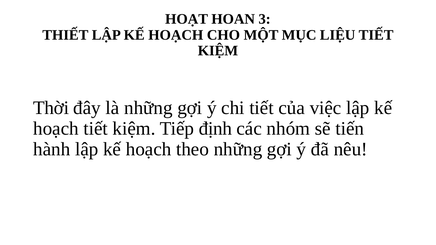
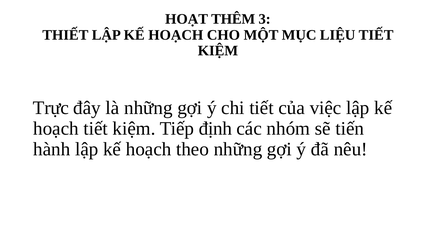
HOAN: HOAN -> THÊM (233, 19)
Thời: Thời -> Trực (51, 108)
